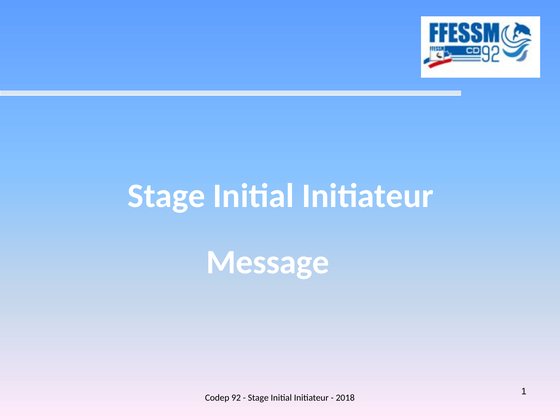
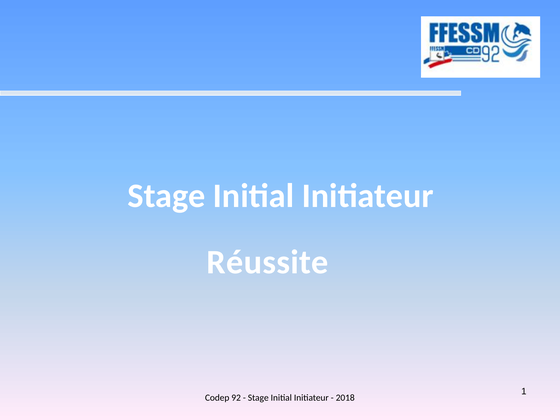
Message: Message -> Réussite (268, 262)
